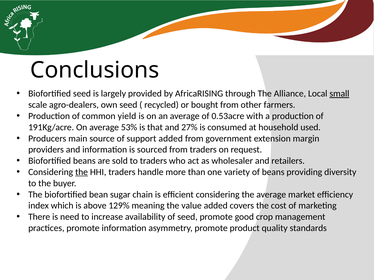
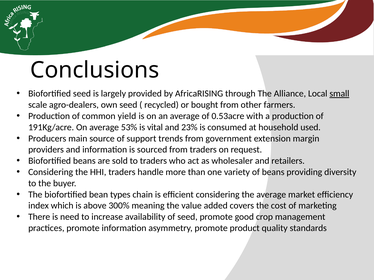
that: that -> vital (155, 127)
27%: 27% -> 23% (189, 127)
support added: added -> trends (171, 139)
the underline: present -> none (82, 172)
sugar: sugar -> types (120, 195)
129%: 129% -> 300% (119, 206)
